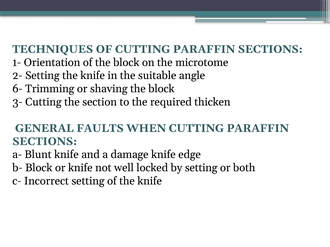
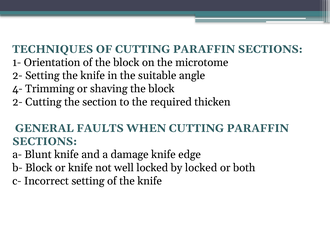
6-: 6- -> 4- (17, 89)
3-: 3- -> 2- (17, 102)
by setting: setting -> locked (201, 168)
